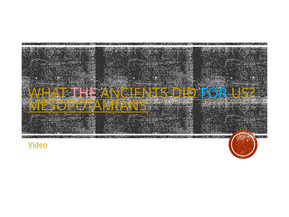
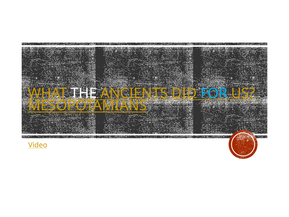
THE colour: pink -> white (84, 93)
